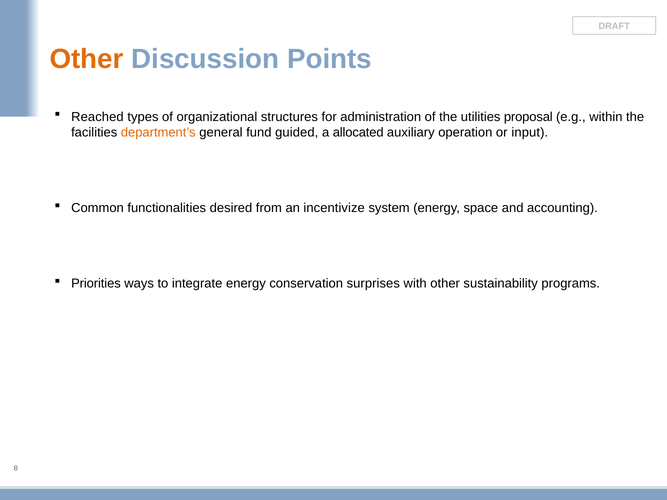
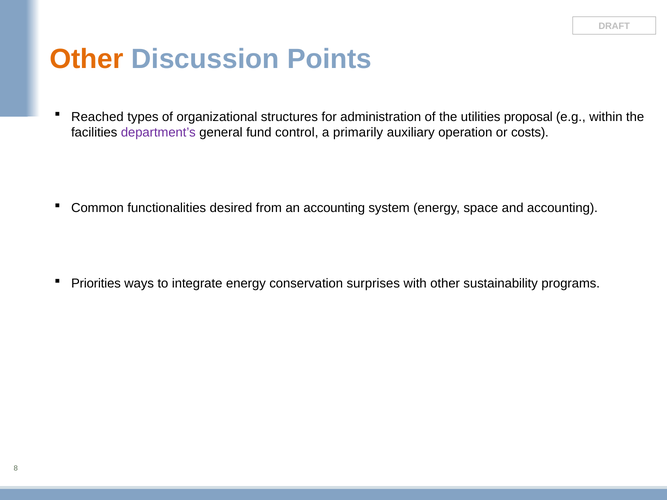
department’s colour: orange -> purple (158, 132)
guided: guided -> control (297, 132)
allocated: allocated -> primarily (358, 132)
input: input -> costs (530, 132)
an incentivize: incentivize -> accounting (334, 208)
